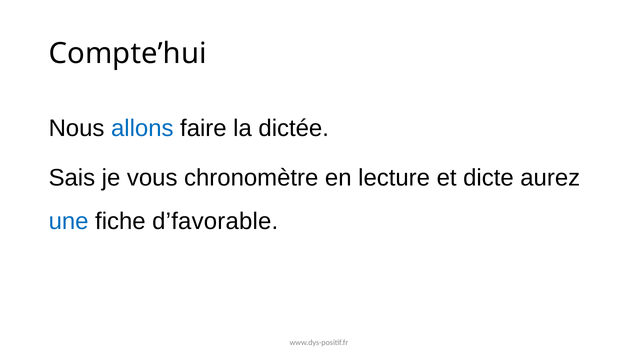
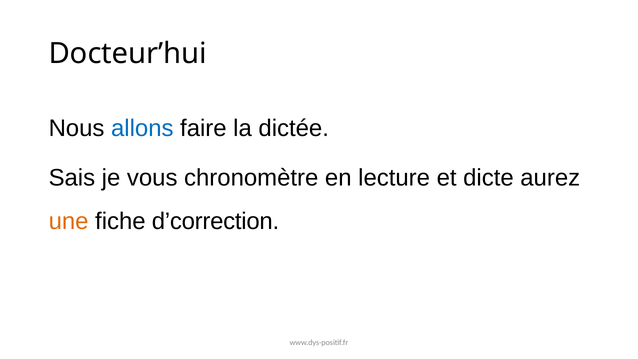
Compte’hui: Compte’hui -> Docteur’hui (128, 54)
une colour: blue -> orange (69, 221)
d’favorable: d’favorable -> d’correction (215, 221)
